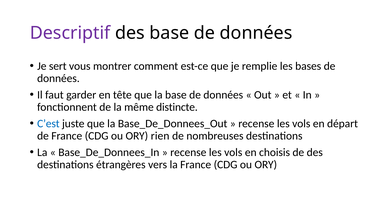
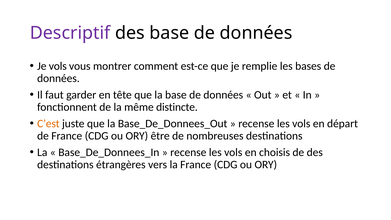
Je sert: sert -> vols (58, 66)
C’est colour: blue -> orange (48, 124)
rien: rien -> être (160, 136)
